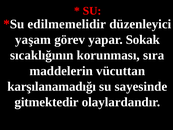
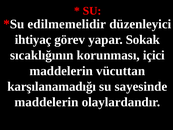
yaşam: yaşam -> ihtiyaç (33, 40)
sıra: sıra -> içici (154, 55)
gitmektedir: gitmektedir -> maddelerin (46, 102)
